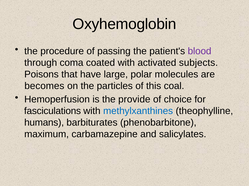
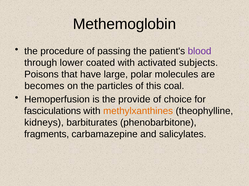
Oxyhemoglobin: Oxyhemoglobin -> Methemoglobin (124, 24)
coma: coma -> lower (71, 63)
methylxanthines colour: blue -> orange (138, 111)
humans: humans -> kidneys (44, 123)
maximum: maximum -> fragments (47, 135)
